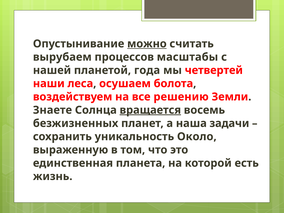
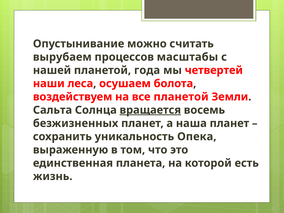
можно underline: present -> none (147, 44)
все решению: решению -> планетой (181, 97)
Знаете: Знаете -> Сальта (52, 110)
наша задачи: задачи -> планет (229, 123)
Около: Около -> Опека (197, 137)
